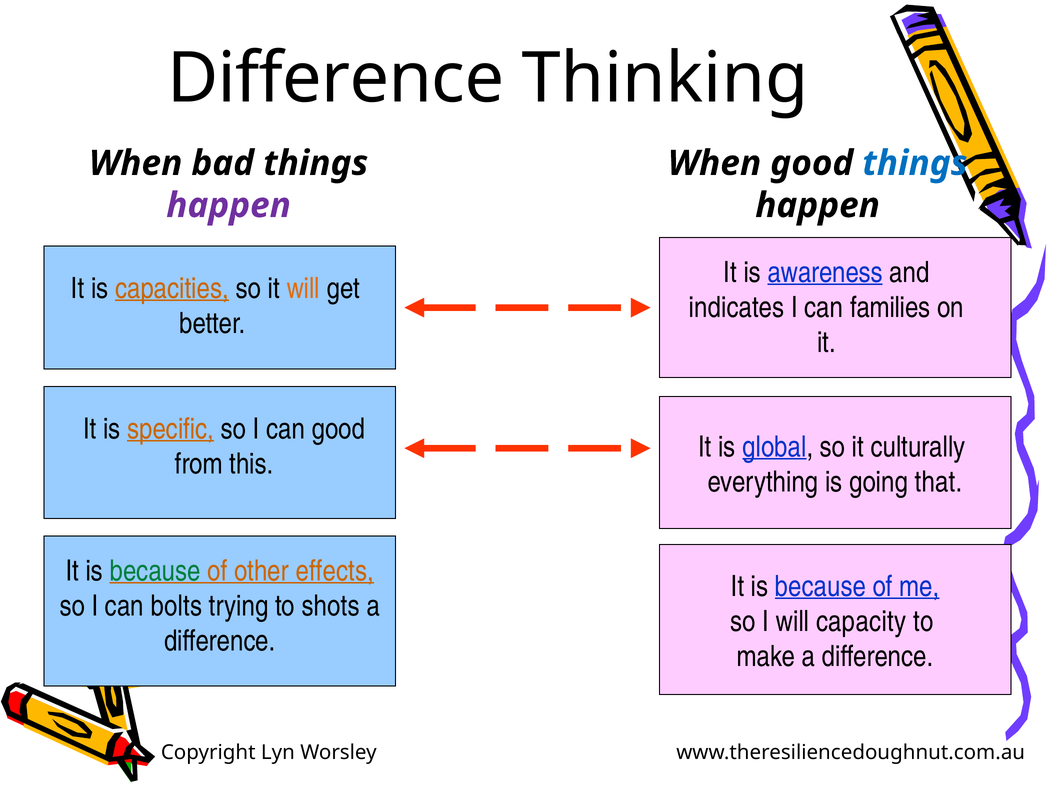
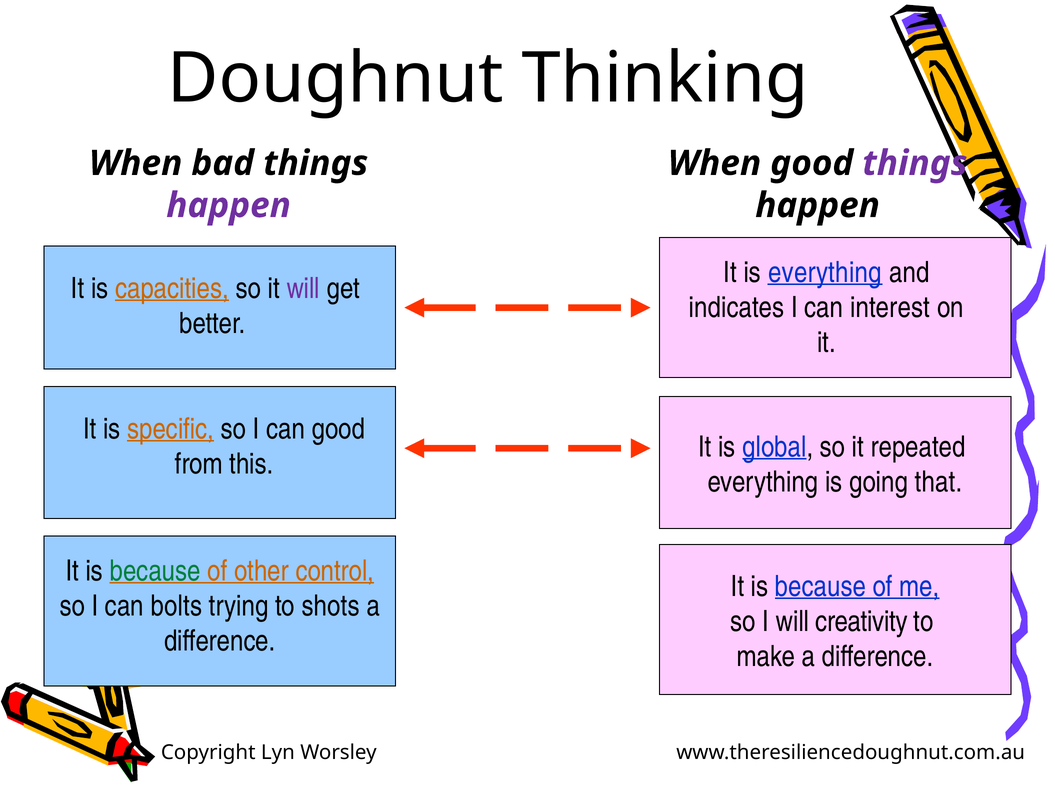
Difference: Difference -> Doughnut (335, 79)
things colour: blue -> purple (915, 163)
is awareness: awareness -> everything (825, 273)
will colour: orange -> purple (303, 289)
families: families -> interest (890, 308)
culturally: culturally -> repeated (918, 447)
effects: effects -> control (335, 571)
capacity: capacity -> creativity (861, 622)
